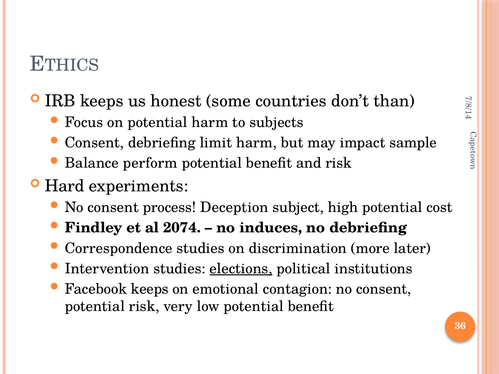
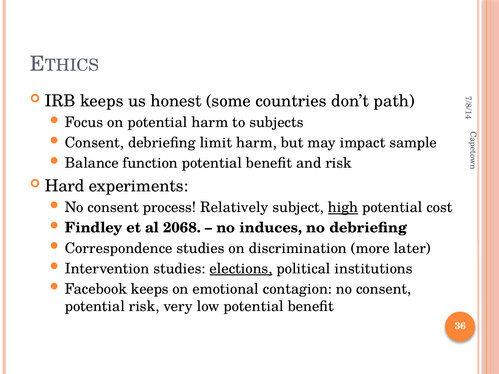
than: than -> path (394, 101)
perform: perform -> function (150, 163)
Deception: Deception -> Relatively (234, 208)
high underline: none -> present (343, 208)
2074: 2074 -> 2068 (182, 228)
